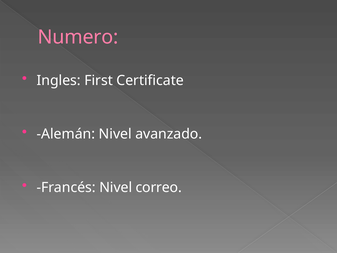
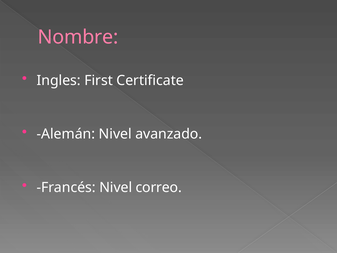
Numero: Numero -> Nombre (78, 37)
